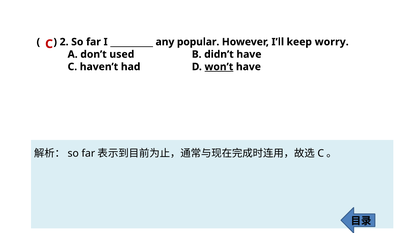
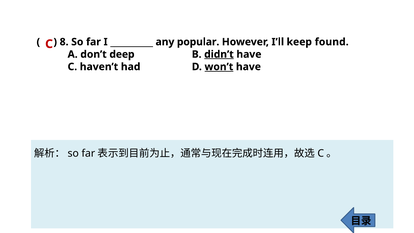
2: 2 -> 8 (64, 42)
worry: worry -> found (332, 42)
used: used -> deep (122, 54)
didn’t underline: none -> present (219, 54)
